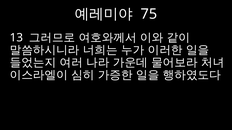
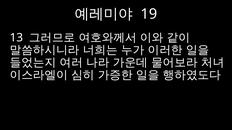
75: 75 -> 19 (149, 14)
